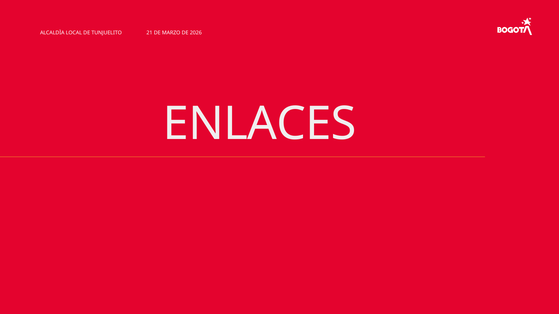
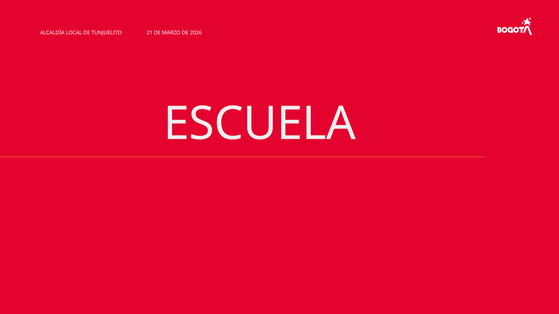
ENLACES: ENLACES -> ESCUELA (260, 124)
